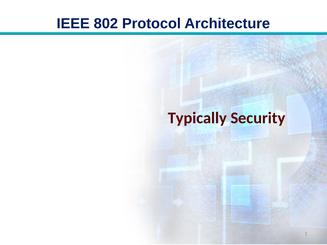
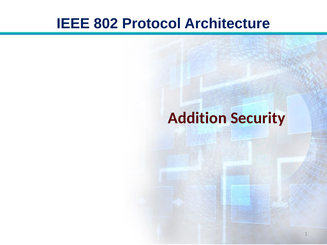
Typically: Typically -> Addition (197, 118)
